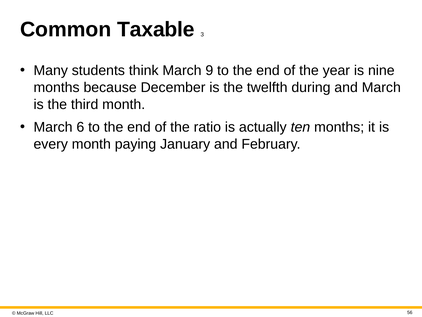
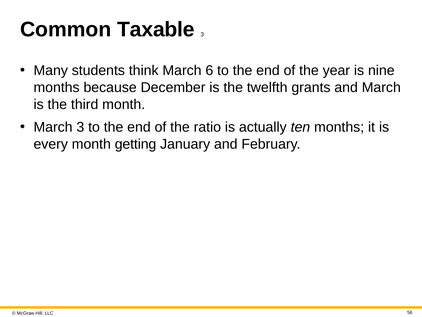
9: 9 -> 6 (209, 70)
during: during -> grants (311, 87)
March 6: 6 -> 3 (80, 127)
paying: paying -> getting (136, 144)
